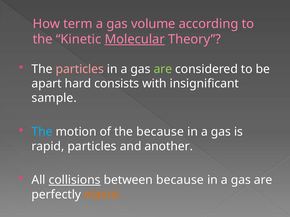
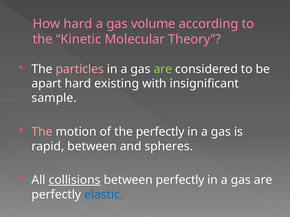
How term: term -> hard (78, 24)
Molecular underline: present -> none (135, 39)
consists: consists -> existing (117, 84)
The colour: light blue -> pink (42, 132)
the because: because -> perfectly (160, 132)
rapid particles: particles -> between (92, 147)
another: another -> spheres (169, 147)
between because: because -> perfectly (180, 180)
elastic colour: orange -> blue (104, 195)
